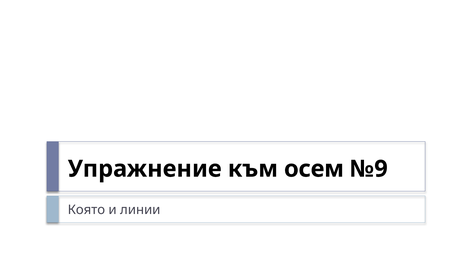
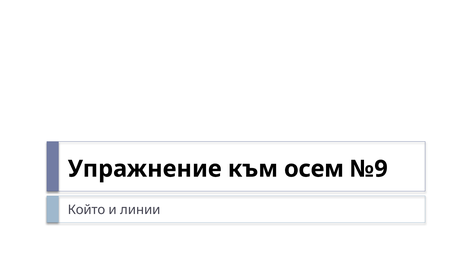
Която: Която -> Който (86, 210)
